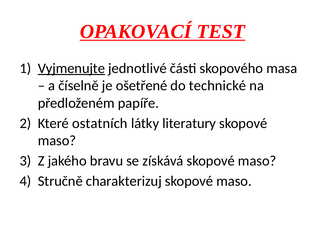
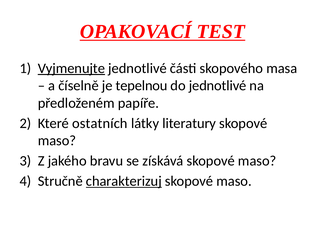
ošetřené: ošetřené -> tepelnou (142, 86)
do technické: technické -> jednotlivé (218, 86)
charakterizuj underline: none -> present (124, 181)
